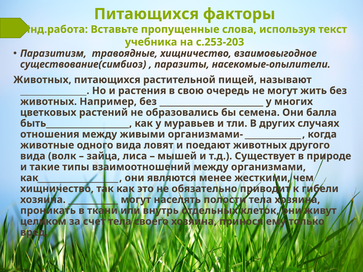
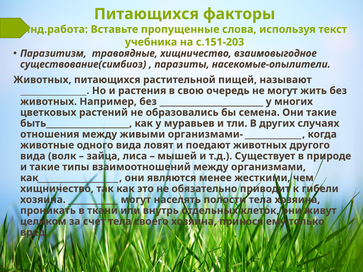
с.253-203: с.253-203 -> с.151-203 (220, 42)
Они балла: балла -> такие (321, 113)
